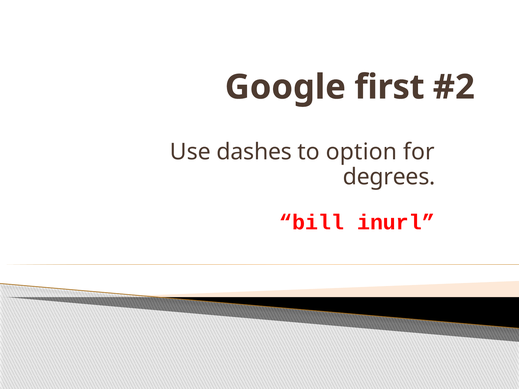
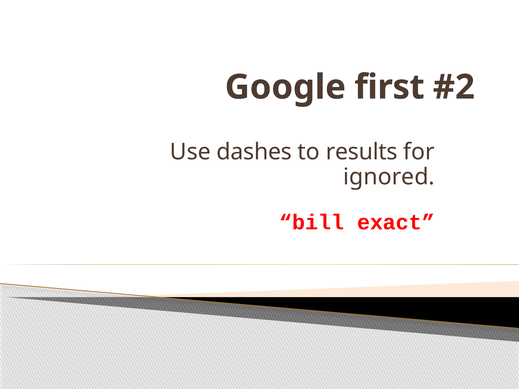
option: option -> results (362, 152)
degrees: degrees -> ignored (389, 177)
inurl: inurl -> exact (396, 223)
